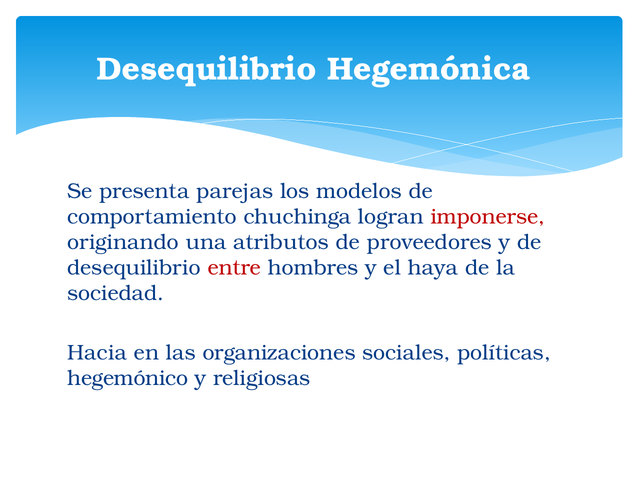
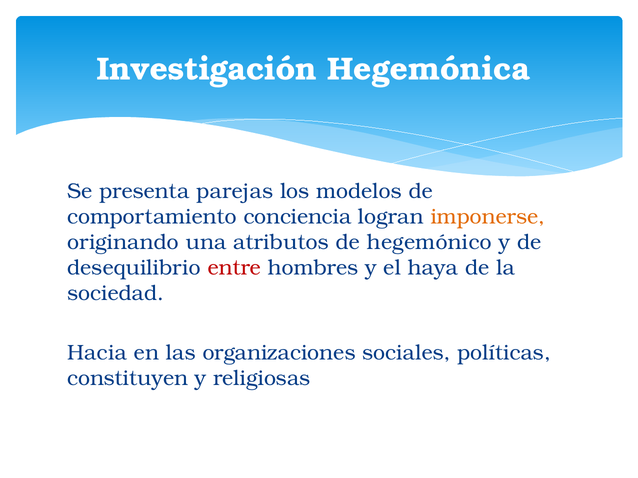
Desequilibrio: Desequilibrio -> Investigación (207, 70)
chuchinga: chuchinga -> conciencia (297, 217)
imponerse colour: red -> orange (488, 217)
proveedores: proveedores -> hegemónico (429, 242)
hegemónico: hegemónico -> constituyen (128, 379)
